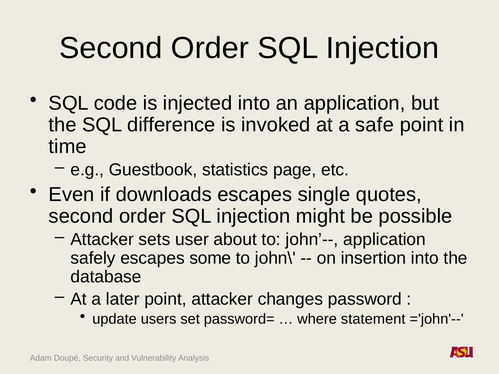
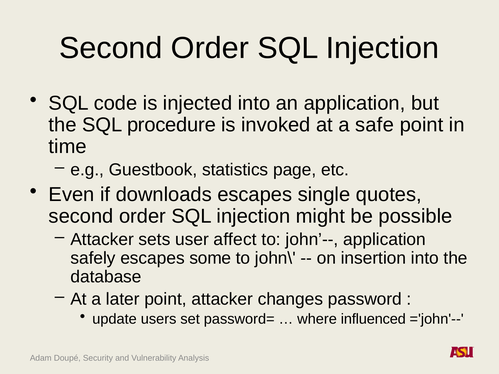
difference: difference -> procedure (171, 125)
about: about -> affect (235, 240)
statement: statement -> influenced (373, 319)
